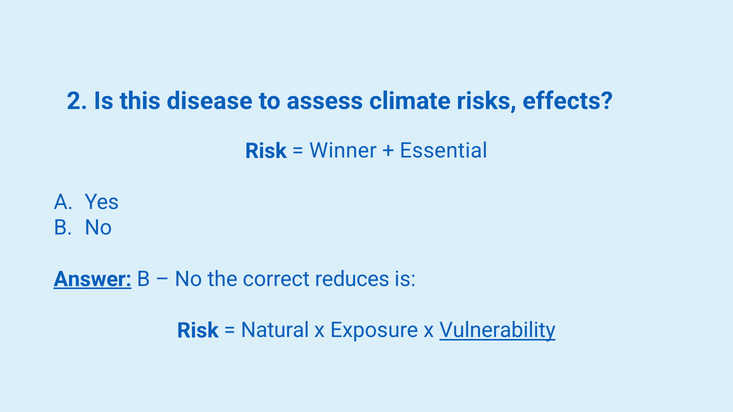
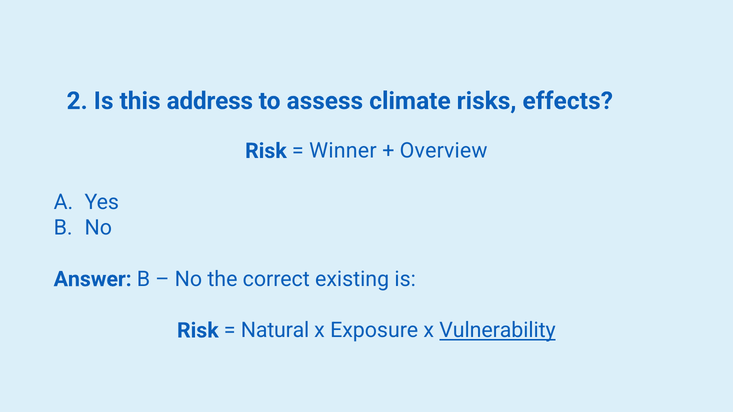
disease: disease -> address (210, 101)
Essential: Essential -> Overview (444, 151)
Answer underline: present -> none (93, 279)
reduces: reduces -> existing (352, 279)
